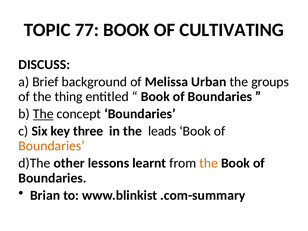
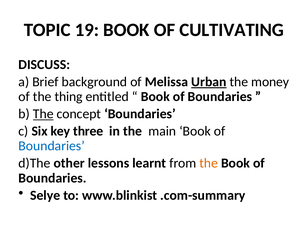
77: 77 -> 19 (87, 30)
Urban underline: none -> present (209, 82)
groups: groups -> money (270, 82)
leads: leads -> main (162, 131)
Boundaries colour: orange -> blue (52, 146)
Brian: Brian -> Selye (45, 195)
